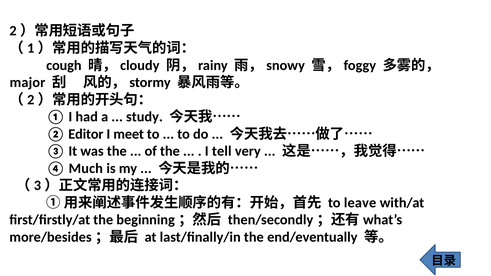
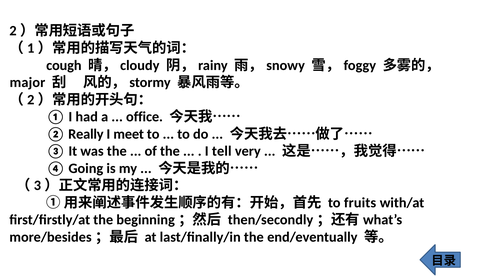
study: study -> office (144, 117)
Editor: Editor -> Really (86, 134)
Much: Much -> Going (86, 168)
leave: leave -> fruits (360, 203)
